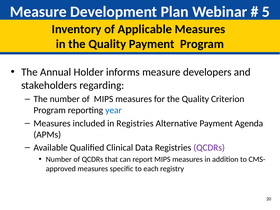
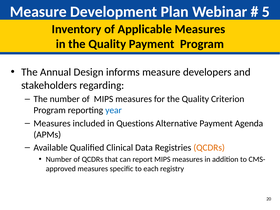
Holder: Holder -> Design (89, 72)
in Registries: Registries -> Questions (135, 123)
QCDRs colour: purple -> orange (209, 148)
